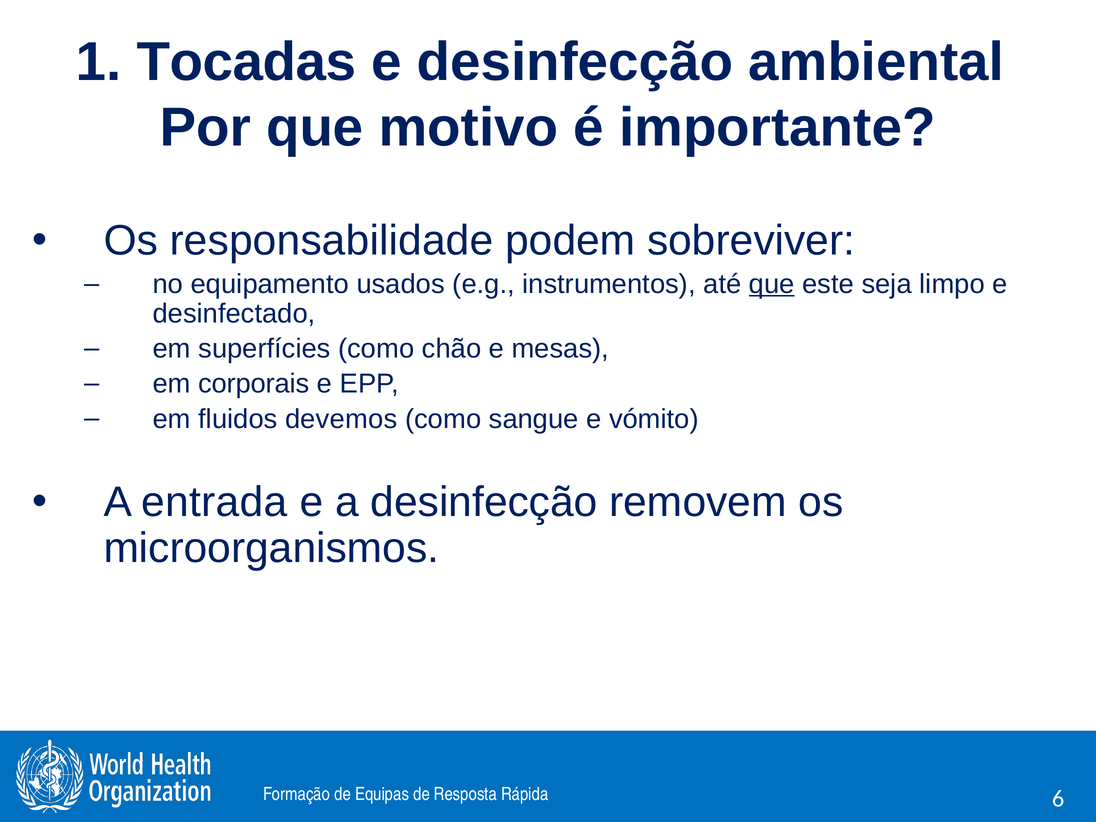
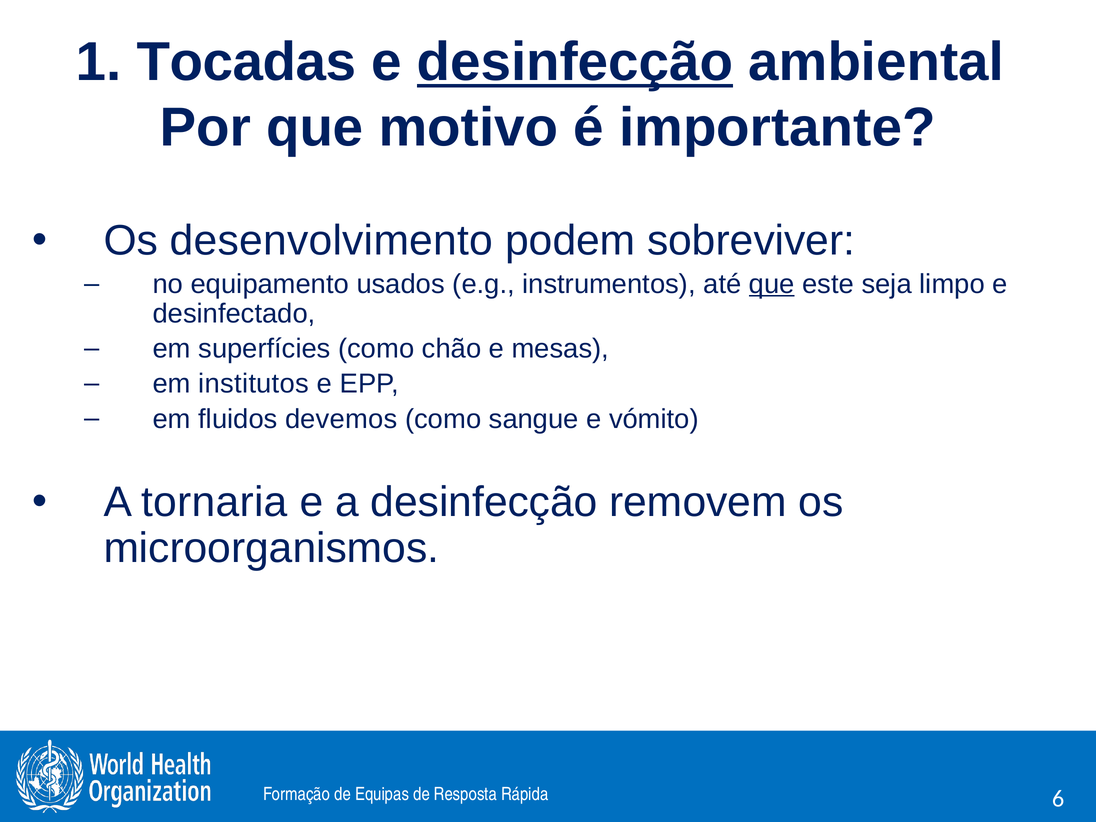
desinfecção underline: none -> present (575, 62)
responsabilidade: responsabilidade -> desenvolvimento (331, 241)
corporais: corporais -> institutos (254, 384)
entrada: entrada -> tornaria (214, 502)
